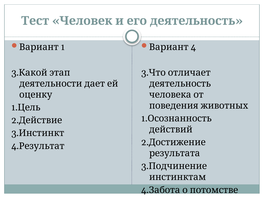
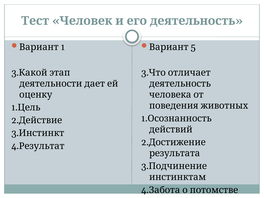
4: 4 -> 5 (193, 47)
